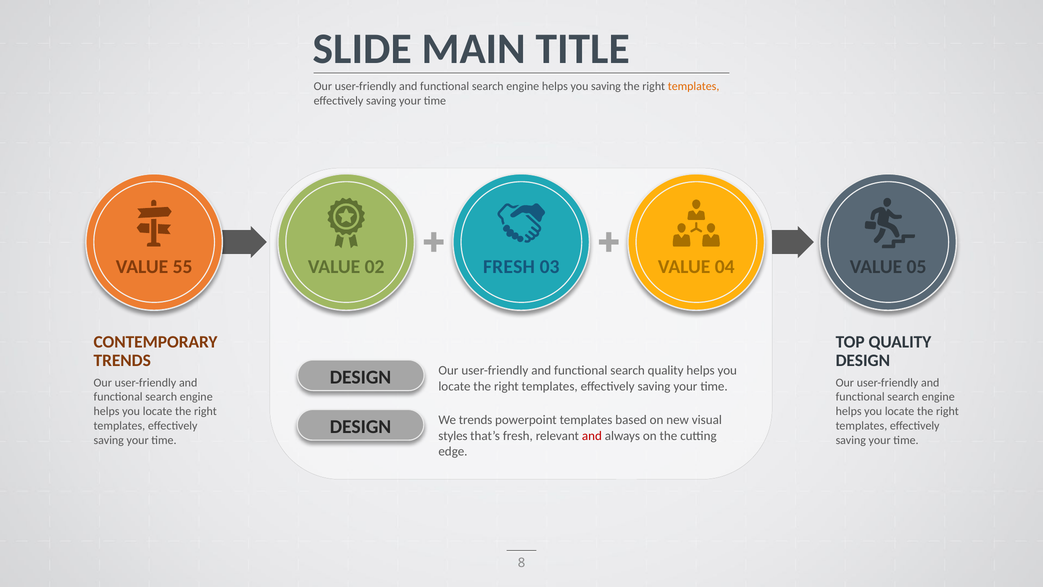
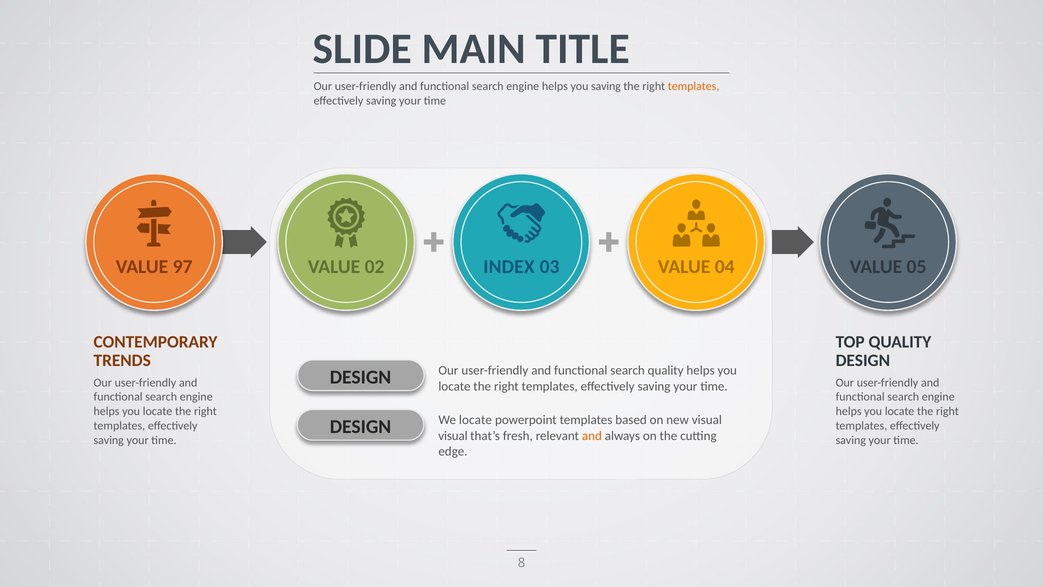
55: 55 -> 97 (183, 267)
02 FRESH: FRESH -> INDEX (509, 267)
We trends: trends -> locate (475, 420)
styles: styles -> visual (453, 435)
and colour: red -> orange (592, 435)
